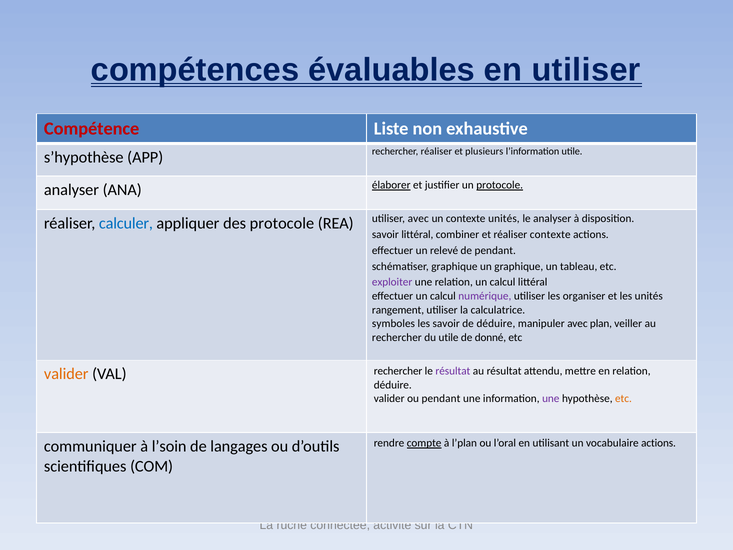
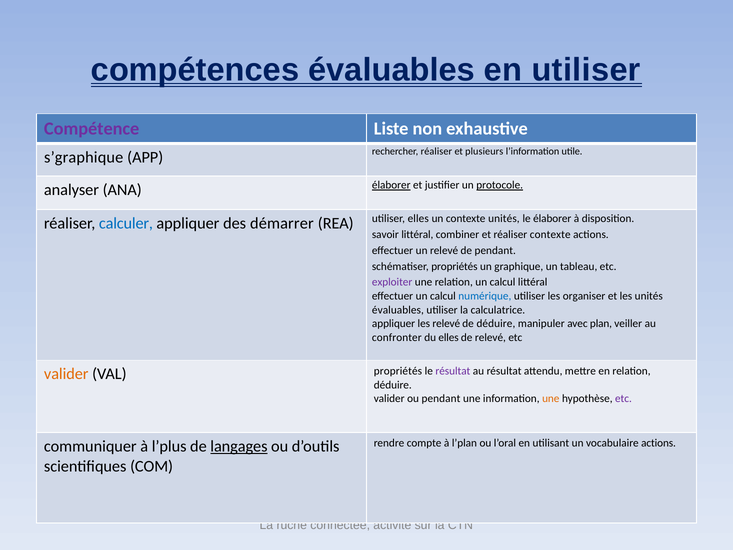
Compétence colour: red -> purple (92, 129)
s’hypothèse: s’hypothèse -> s’graphique (84, 157)
des protocole: protocole -> démarrer (282, 223)
utiliser avec: avec -> elles (418, 219)
le analyser: analyser -> élaborer (552, 219)
schématiser graphique: graphique -> propriétés (454, 266)
numérique colour: purple -> blue (485, 296)
rangement: rangement -> évaluables (398, 310)
symboles: symboles -> appliquer (394, 324)
les savoir: savoir -> relevé (446, 324)
rechercher: rechercher -> confronter (397, 337)
du utile: utile -> elles (449, 337)
de donné: donné -> relevé (490, 337)
VAL rechercher: rechercher -> propriétés (398, 371)
une colour: purple -> orange (551, 399)
etc colour: orange -> purple (623, 399)
compte underline: present -> none (424, 443)
l’soin: l’soin -> l’plus (169, 446)
langages underline: none -> present (239, 446)
